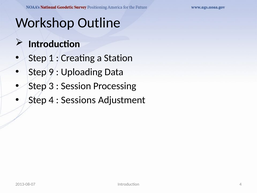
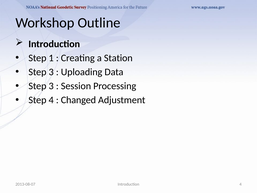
9: 9 -> 3 (51, 72)
Sessions: Sessions -> Changed (78, 100)
